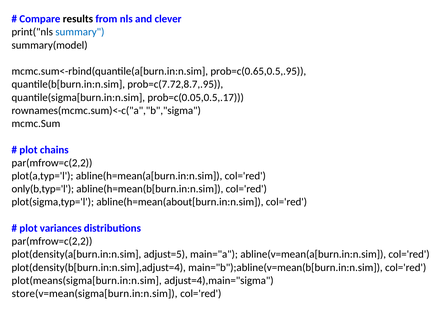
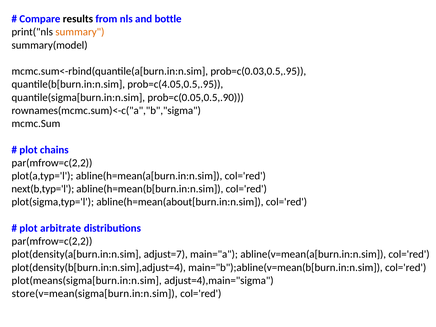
clever: clever -> bottle (168, 19)
summary colour: blue -> orange (80, 32)
prob=c(0.65,0.5,.95: prob=c(0.65,0.5,.95 -> prob=c(0.03,0.5,.95 (258, 71)
prob=c(7.72,8.7,.95: prob=c(7.72,8.7,.95 -> prob=c(4.05,0.5,.95 (175, 84)
prob=c(0.05,0.5,.17: prob=c(0.05,0.5,.17 -> prob=c(0.05,0.5,.90 (196, 97)
only(b,typ='l: only(b,typ='l -> next(b,typ='l (43, 189)
variances: variances -> arbitrate (61, 228)
adjust=5: adjust=5 -> adjust=7 (166, 254)
